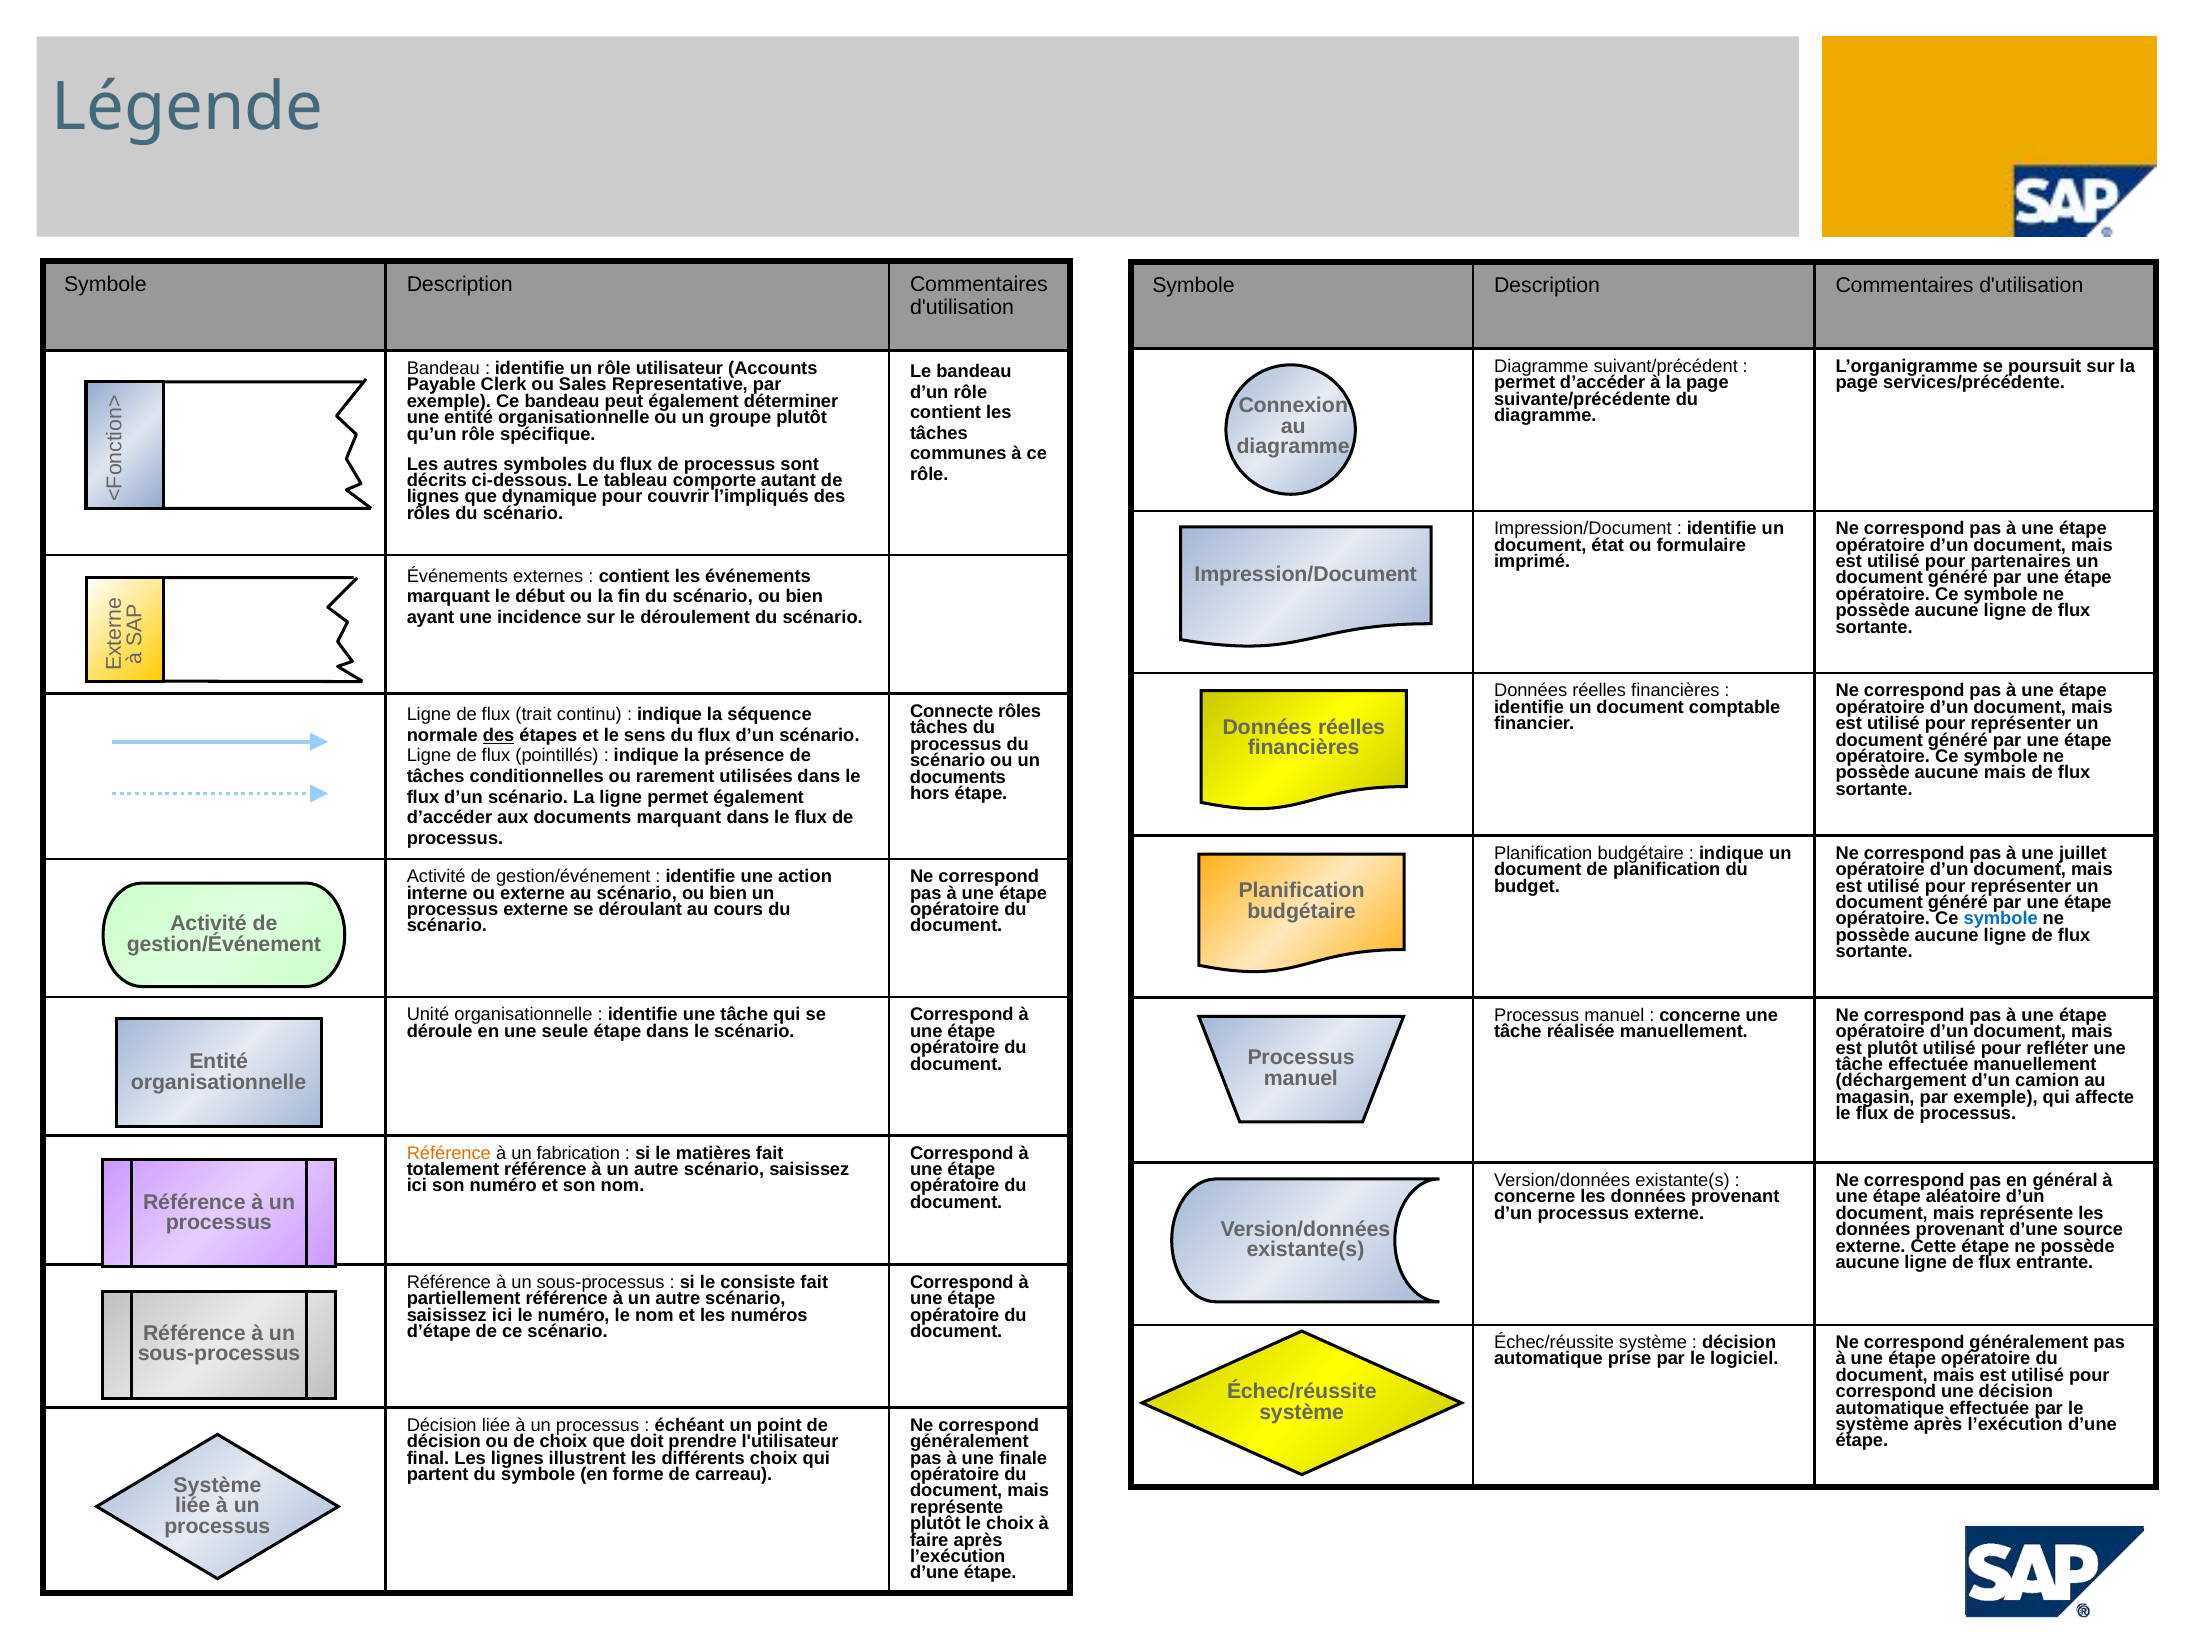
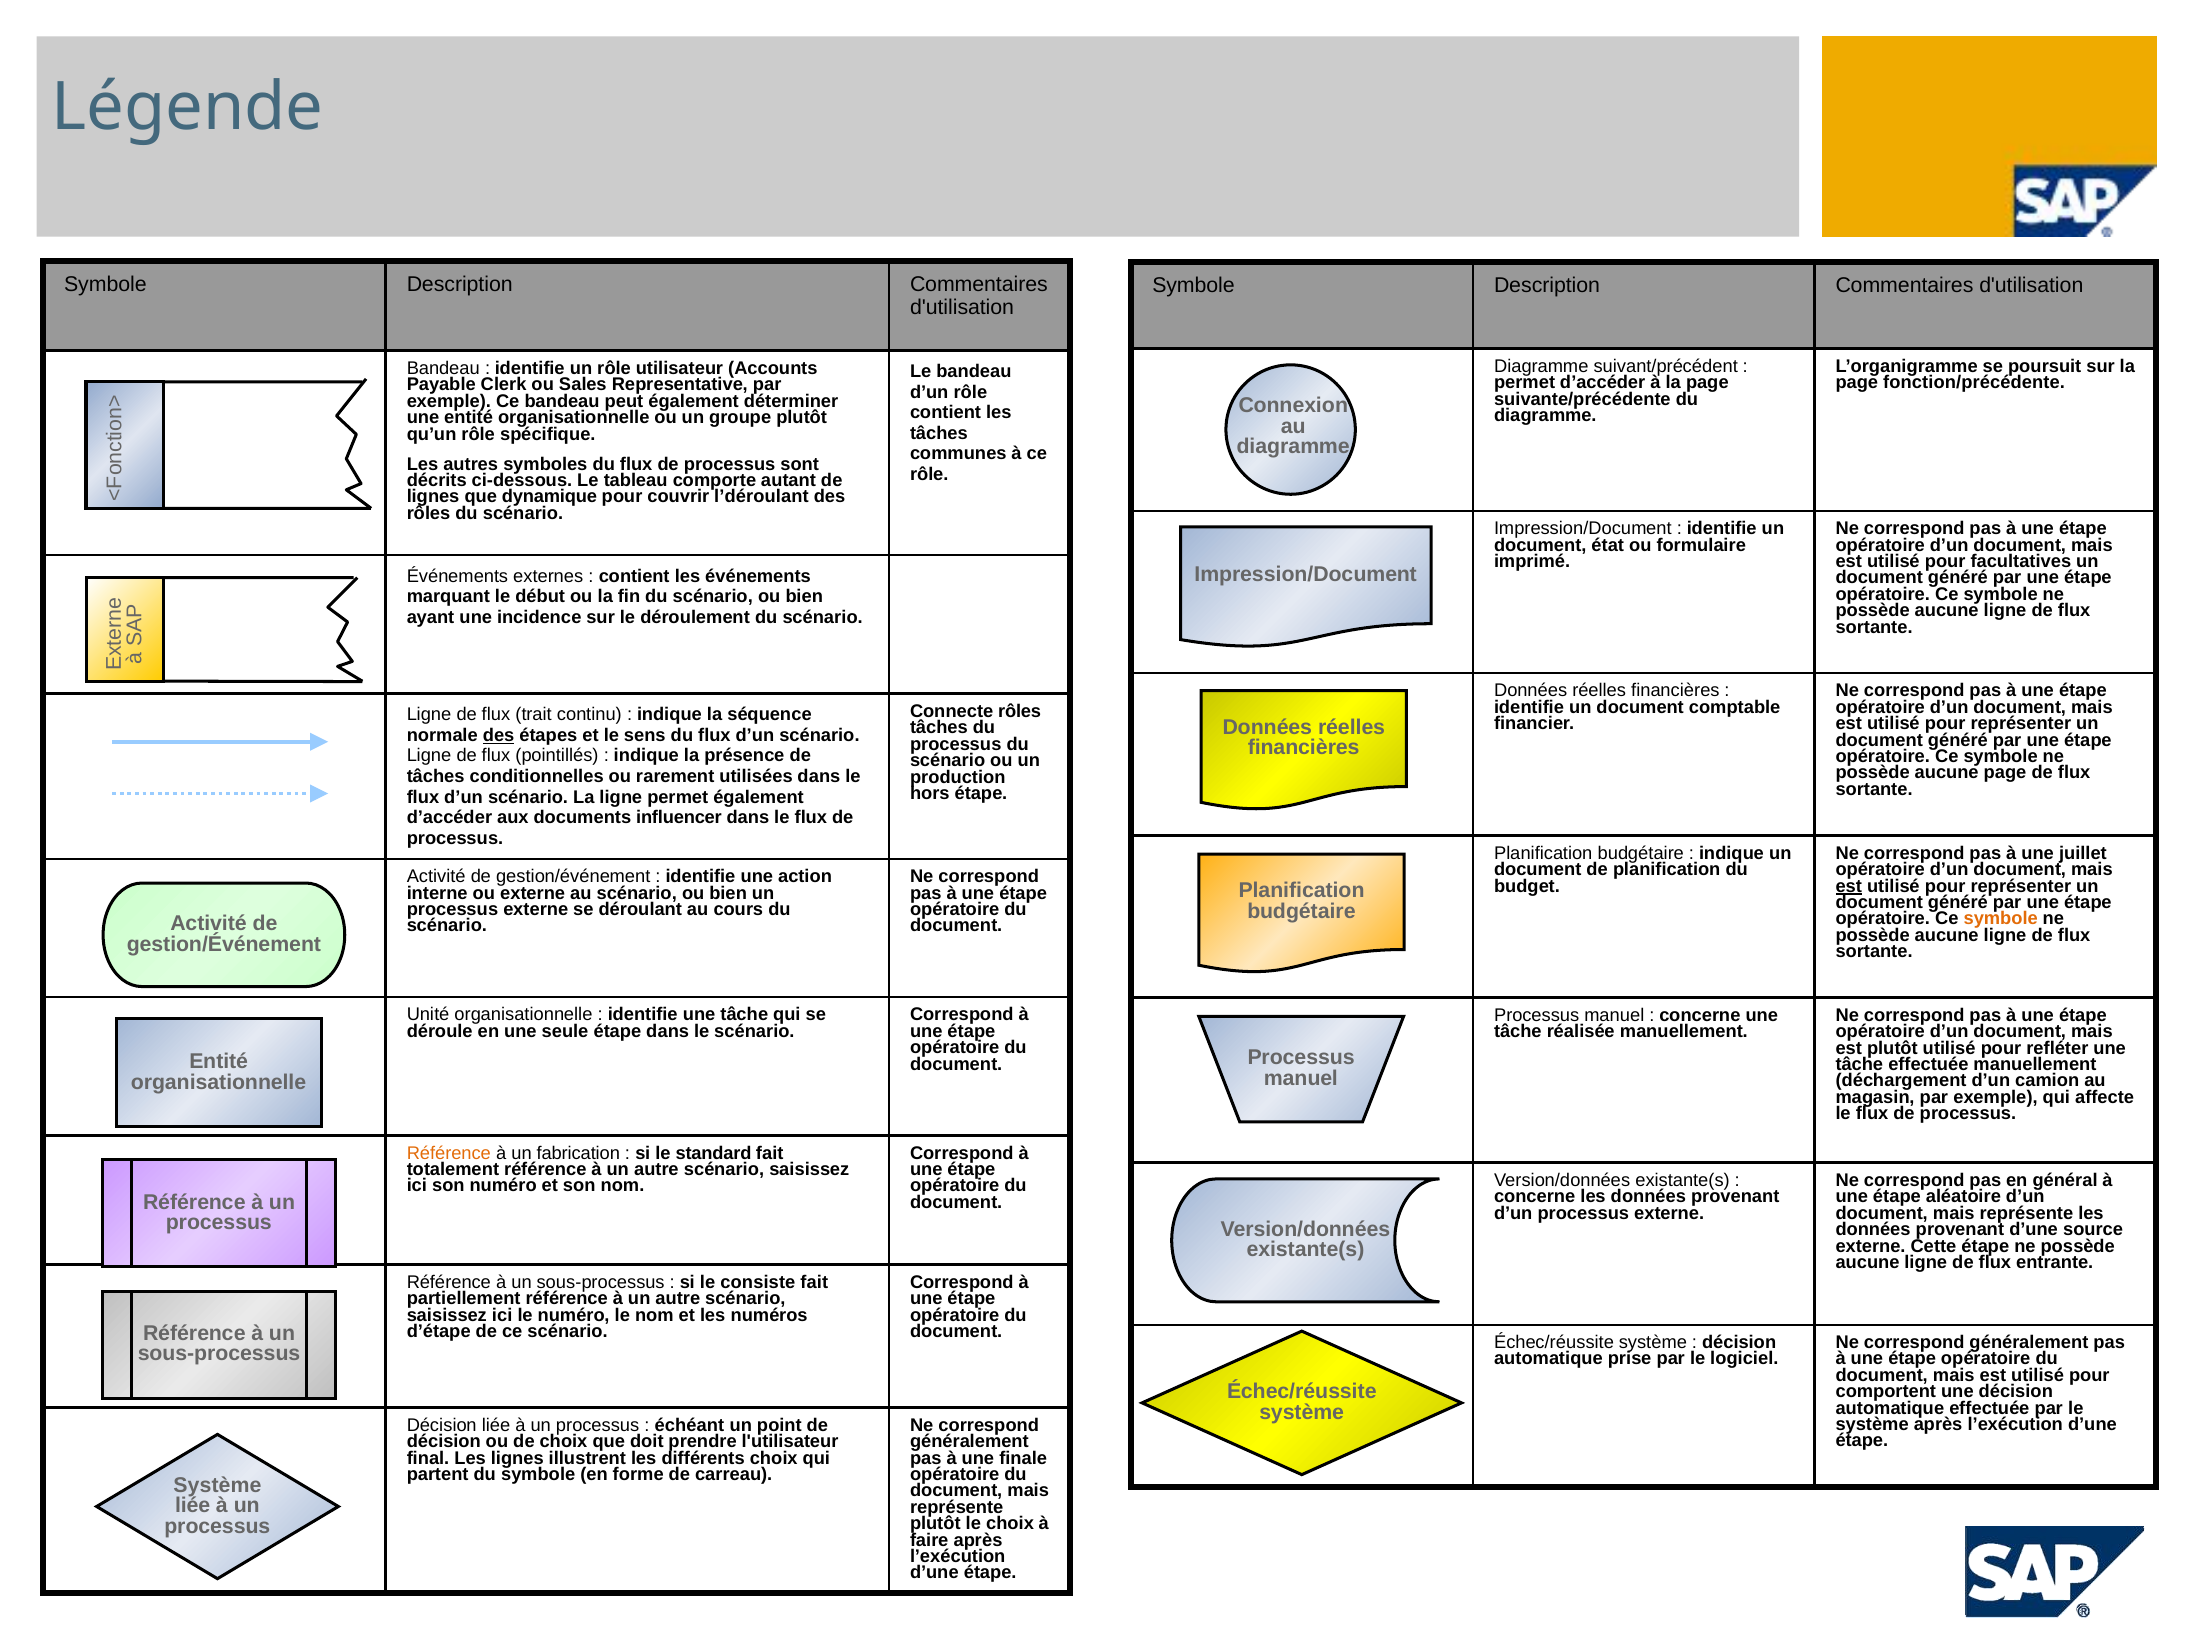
services/précédente: services/précédente -> fonction/précédente (1974, 383)
l’impliqués: l’impliqués -> l’déroulant (761, 497)
partenaires: partenaires -> facultatives (2021, 561)
aucune mais: mais -> page (2005, 773)
documents: documents -> production (958, 777)
documents marquant: marquant -> influencer (679, 817)
est underline: none -> present (1849, 886)
symbole colour: blue -> orange (2001, 919)
matières: matières -> standard (714, 1153)
correspond: correspond -> comportent (1886, 1392)
